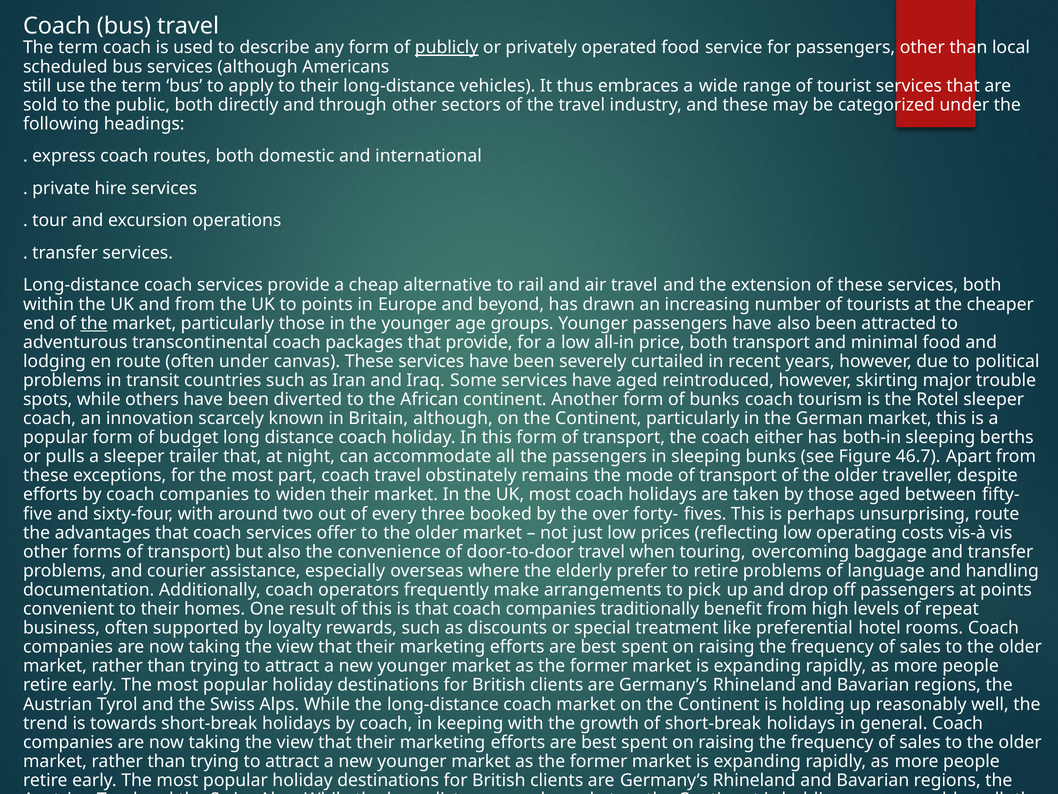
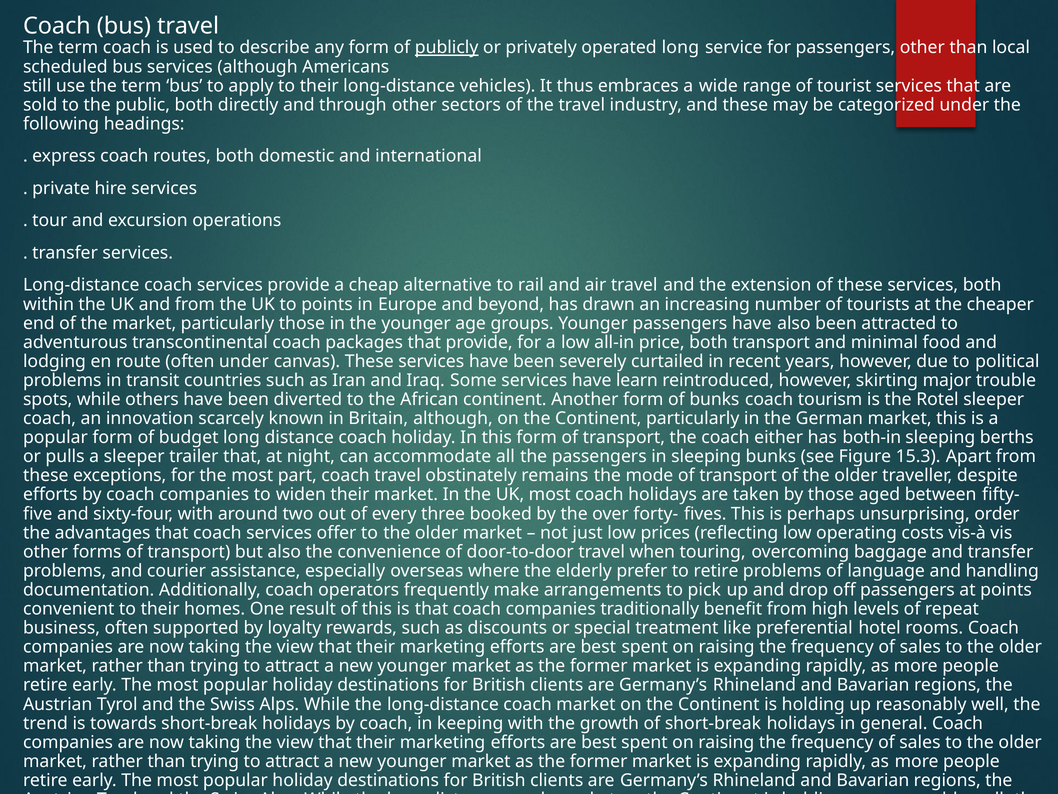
operated food: food -> long (680, 48)
the underline: present -> none (94, 323)
have aged: aged -> learn (637, 380)
46.7: 46.7 -> 15.3 (918, 456)
unsurprising route: route -> order (997, 513)
